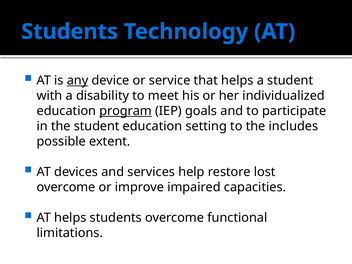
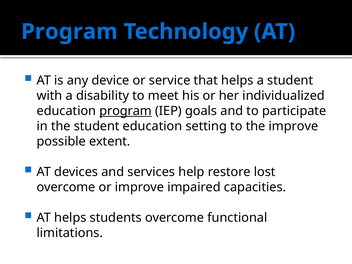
Students: Students -> Program (69, 32)
any underline: present -> none (78, 80)
the includes: includes -> improve (293, 126)
